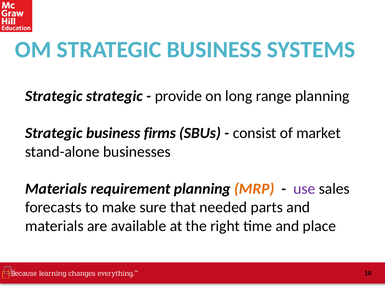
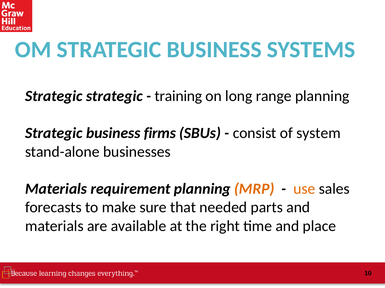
provide: provide -> training (178, 96)
market: market -> system (318, 133)
use colour: purple -> orange (304, 189)
